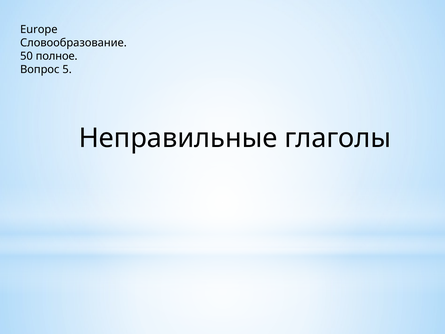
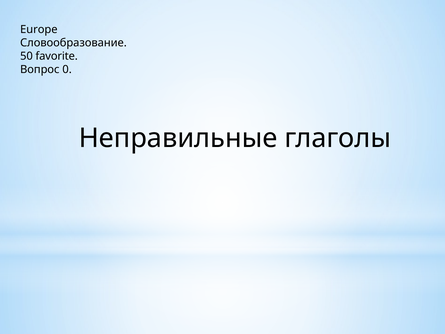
полное: полное -> favorite (57, 56)
5: 5 -> 0 (67, 69)
